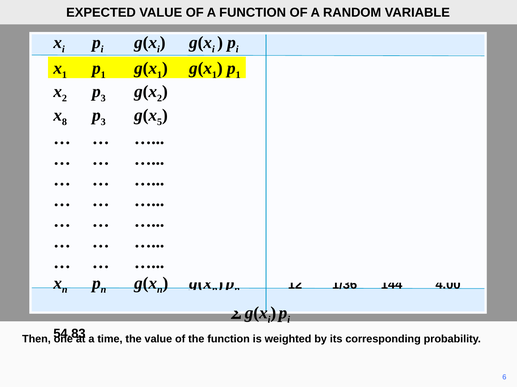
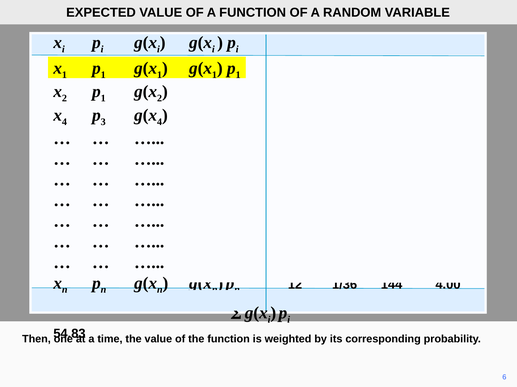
3: 3 -> 1 (103, 98)
8: 8 -> 4 (64, 122)
5: 5 -> 4 (160, 122)
